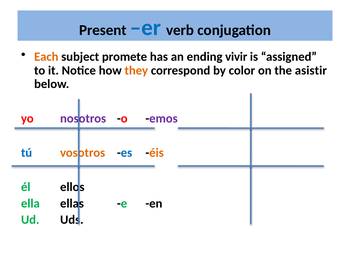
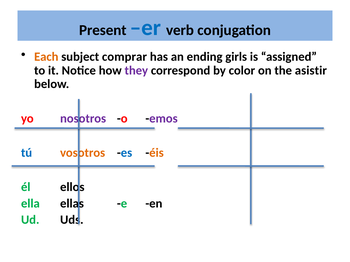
promete: promete -> comprar (124, 57)
vivir: vivir -> girls (236, 57)
they colour: orange -> purple (136, 71)
